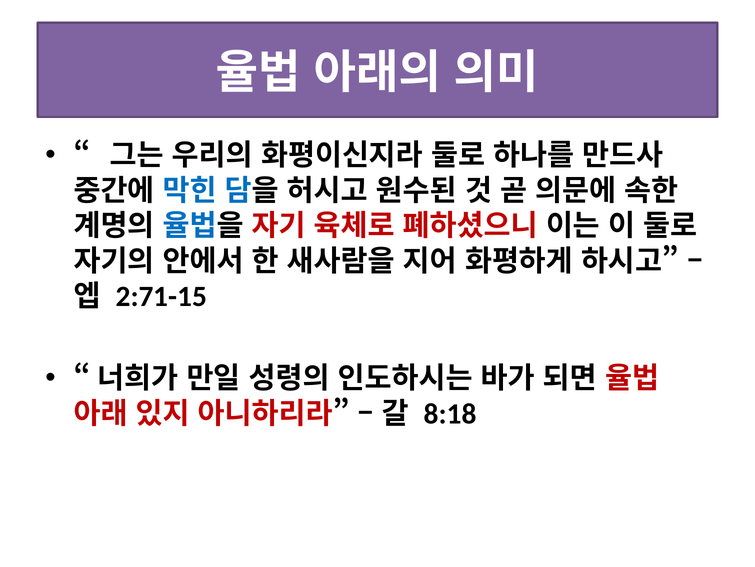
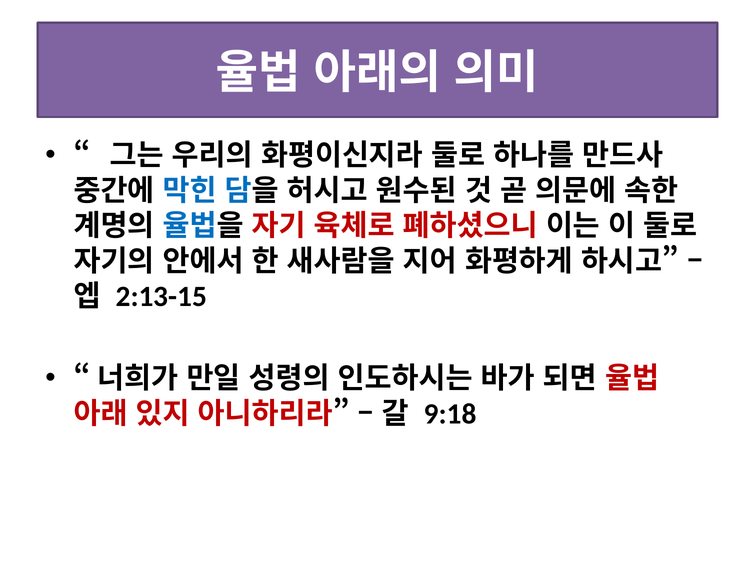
2:71-15: 2:71-15 -> 2:13-15 (161, 296)
8:18: 8:18 -> 9:18 (450, 413)
